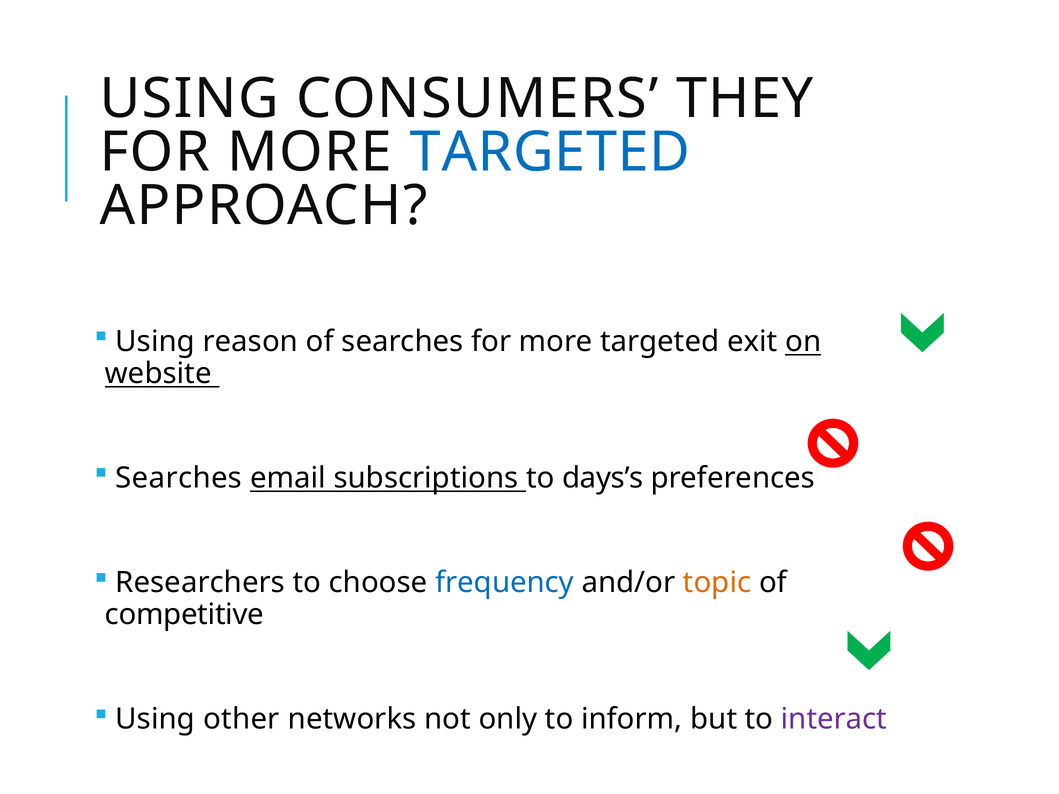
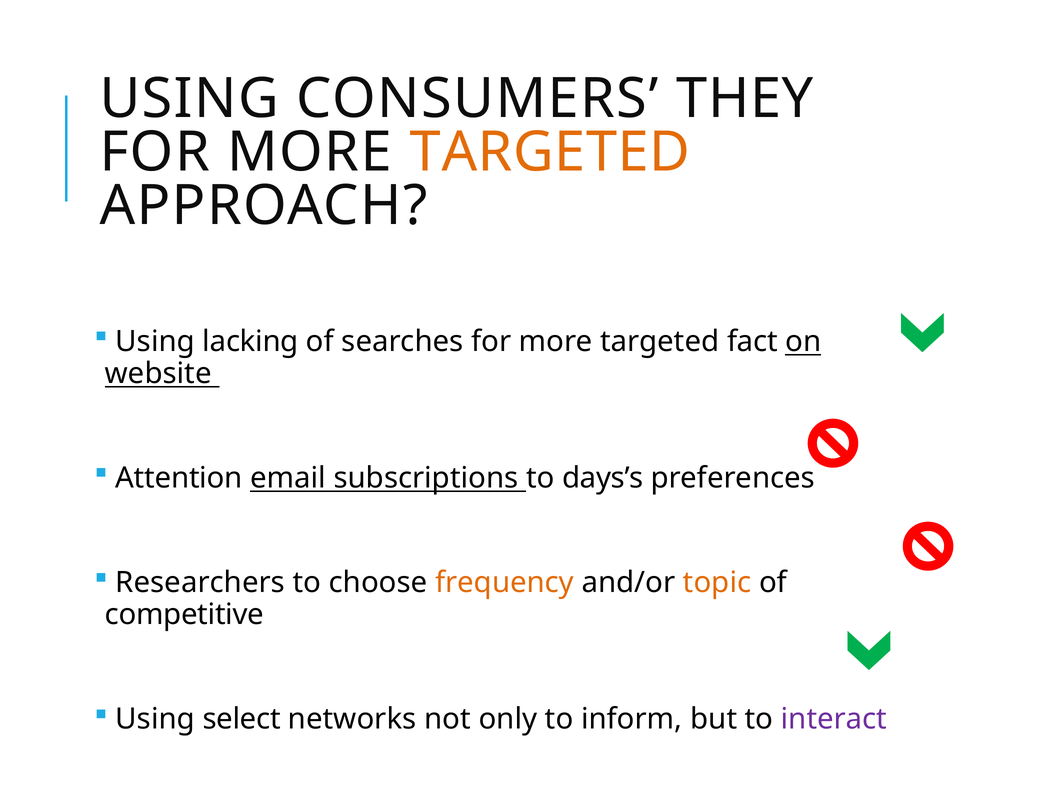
TARGETED colour: blue -> orange (550, 152)
reason: reason -> lacking (251, 342)
exit: exit -> fact (752, 342)
Searches: Searches -> Attention (179, 478)
frequency colour: blue -> orange (505, 583)
other: other -> select (242, 719)
